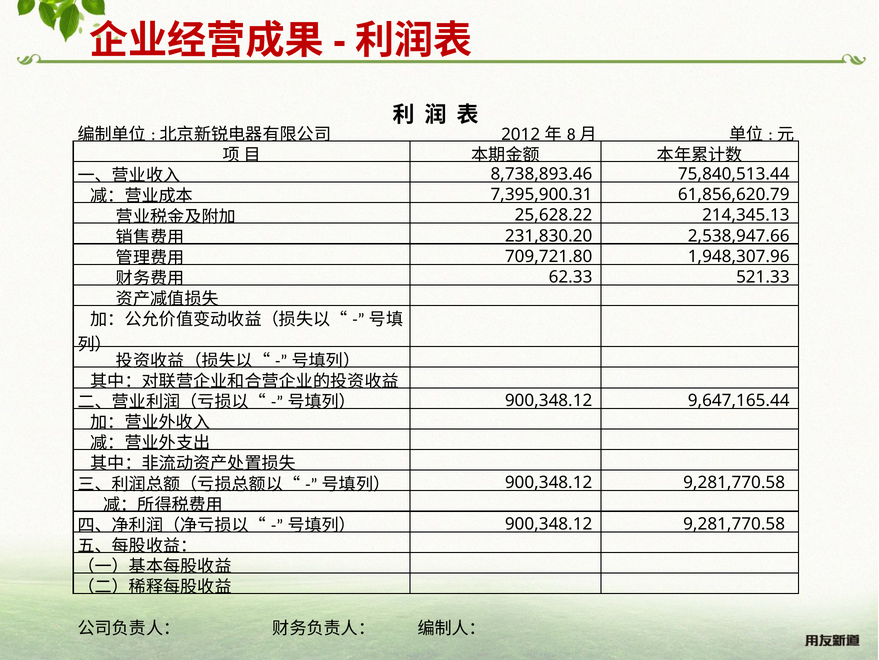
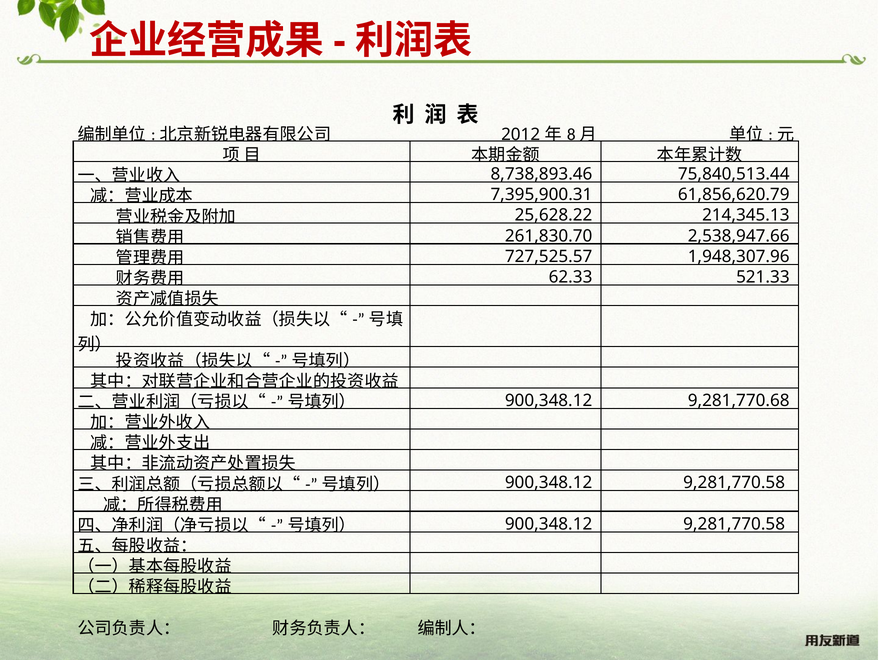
231,830.20: 231,830.20 -> 261,830.70 (549, 236)
709,721.80: 709,721.80 -> 727,525.57 (549, 256)
9,647,165.44: 9,647,165.44 -> 9,281,770.68 (739, 400)
